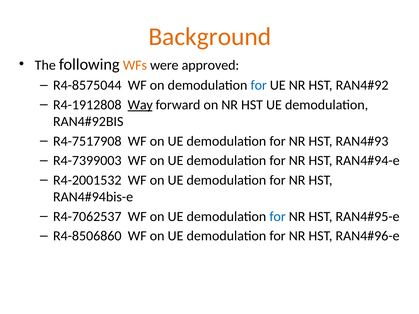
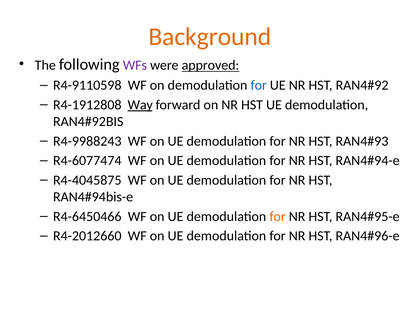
WFs colour: orange -> purple (135, 65)
approved underline: none -> present (210, 65)
R4-8575044: R4-8575044 -> R4-9110598 (87, 85)
R4-7517908: R4-7517908 -> R4-9988243 (87, 141)
R4-7399003: R4-7399003 -> R4-6077474 (87, 161)
R4-2001532: R4-2001532 -> R4-4045875 (87, 180)
R4-7062537: R4-7062537 -> R4-6450466 (87, 217)
for colour: blue -> orange (278, 217)
R4-8506860: R4-8506860 -> R4-2012660 (87, 236)
